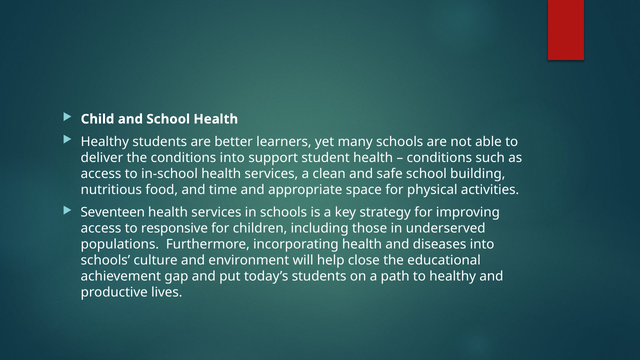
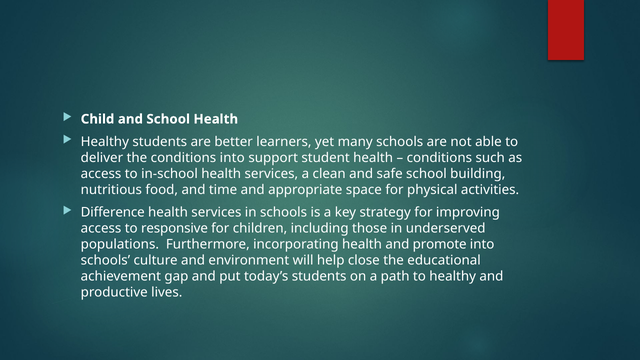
Seventeen: Seventeen -> Difference (113, 212)
diseases: diseases -> promote (440, 244)
